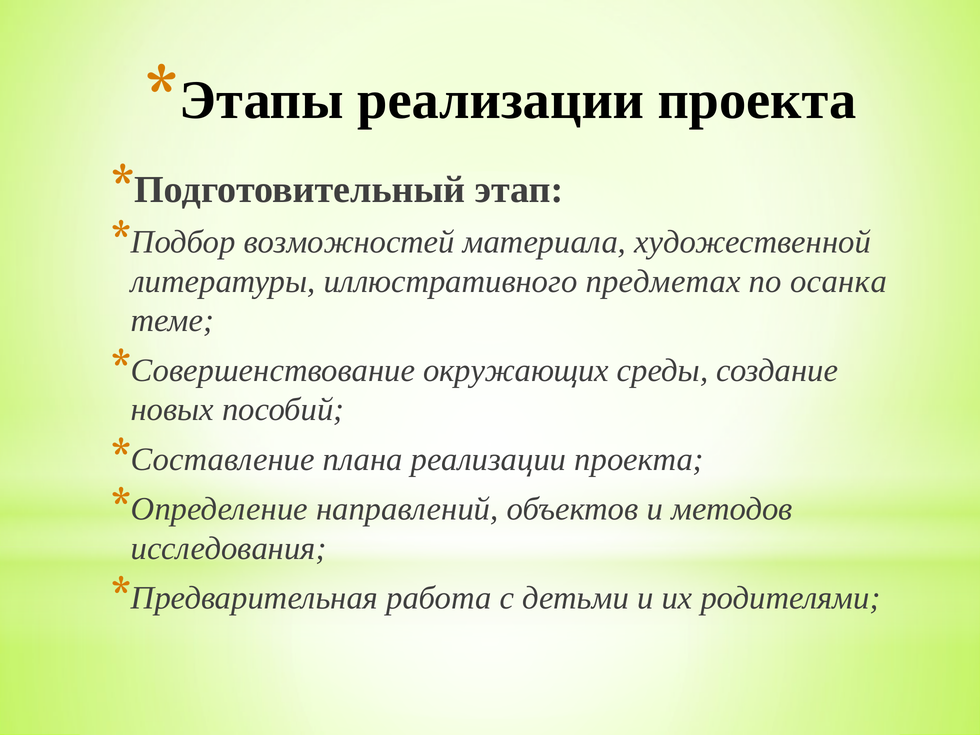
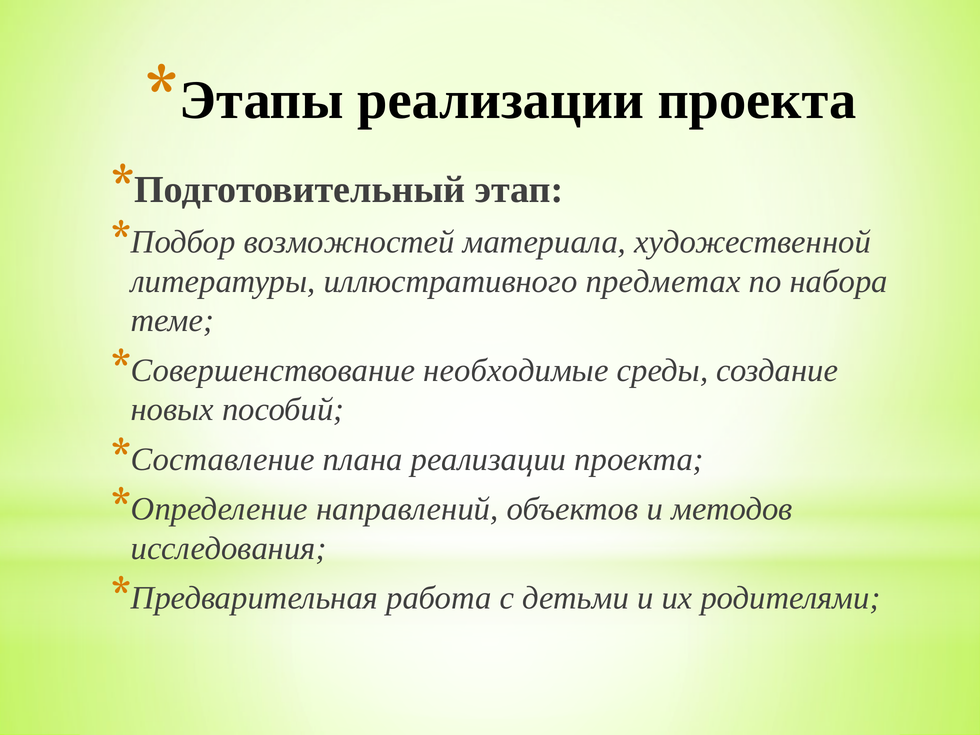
осанка: осанка -> набора (839, 281)
окружающих: окружающих -> необходимые (516, 370)
